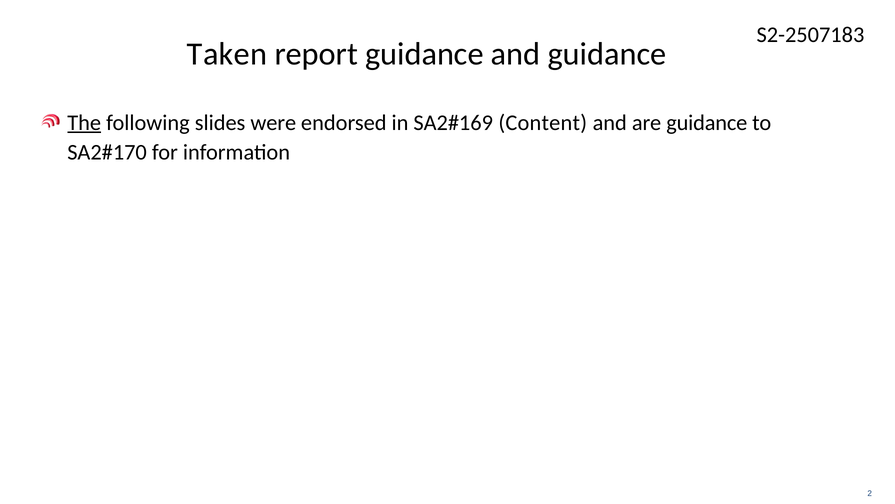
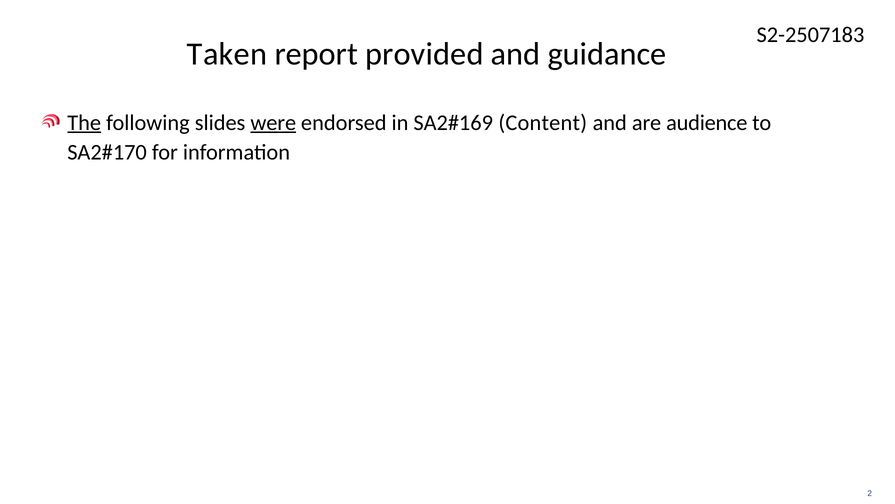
report guidance: guidance -> provided (424, 54)
were underline: none -> present (273, 123)
are guidance: guidance -> audience (707, 123)
